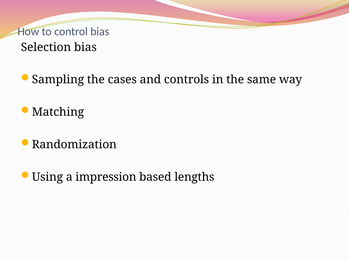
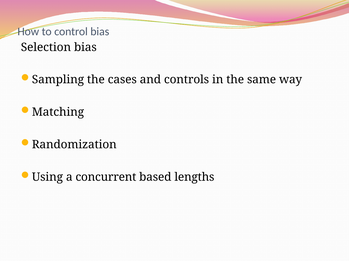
impression: impression -> concurrent (106, 178)
